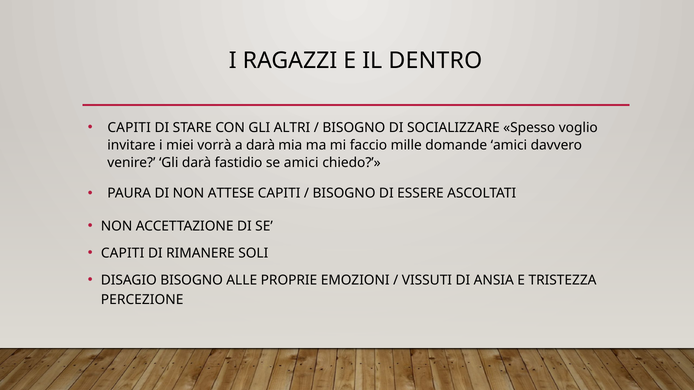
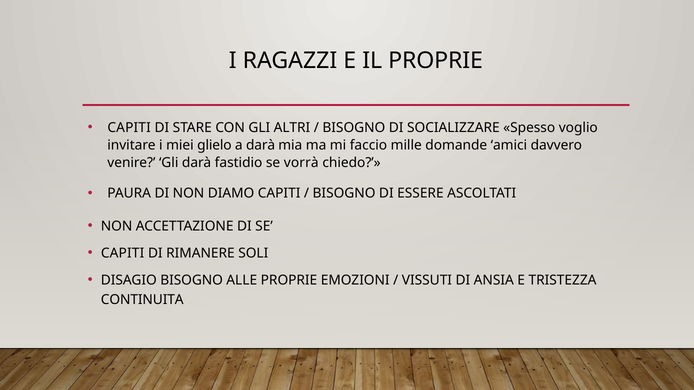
IL DENTRO: DENTRO -> PROPRIE (436, 61)
vorrà: vorrà -> glielo (214, 145)
se amici: amici -> vorrà (301, 163)
ATTESE: ATTESE -> DIAMO (231, 194)
PERCEZIONE: PERCEZIONE -> CONTINUITA (142, 300)
